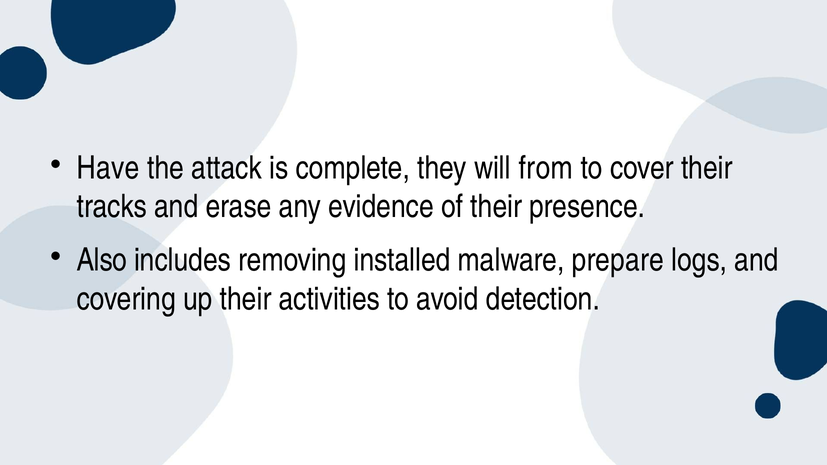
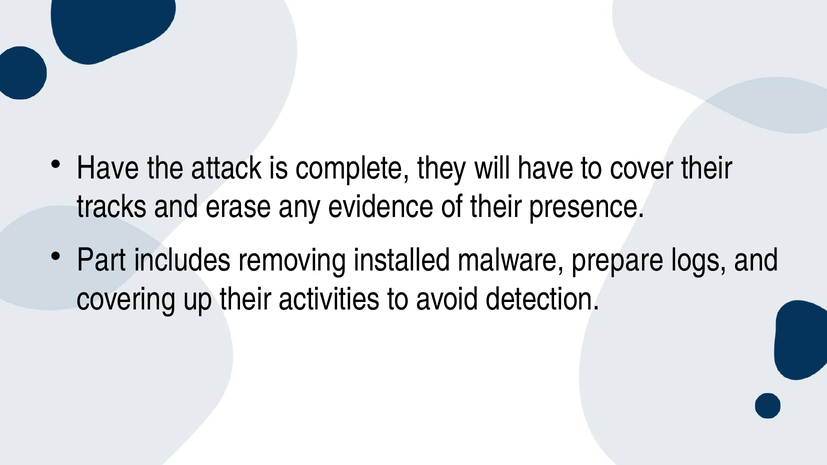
will from: from -> have (546, 168)
Also: Also -> Part (102, 260)
